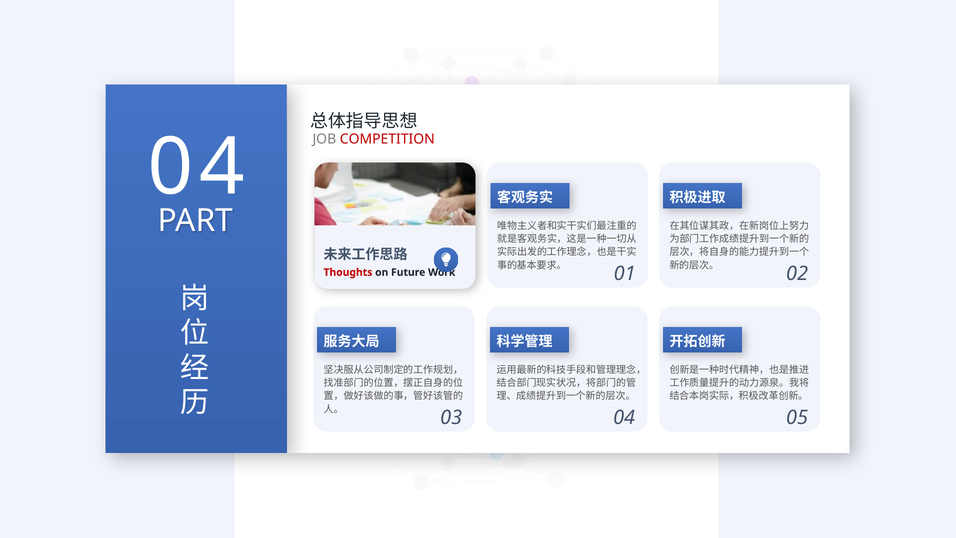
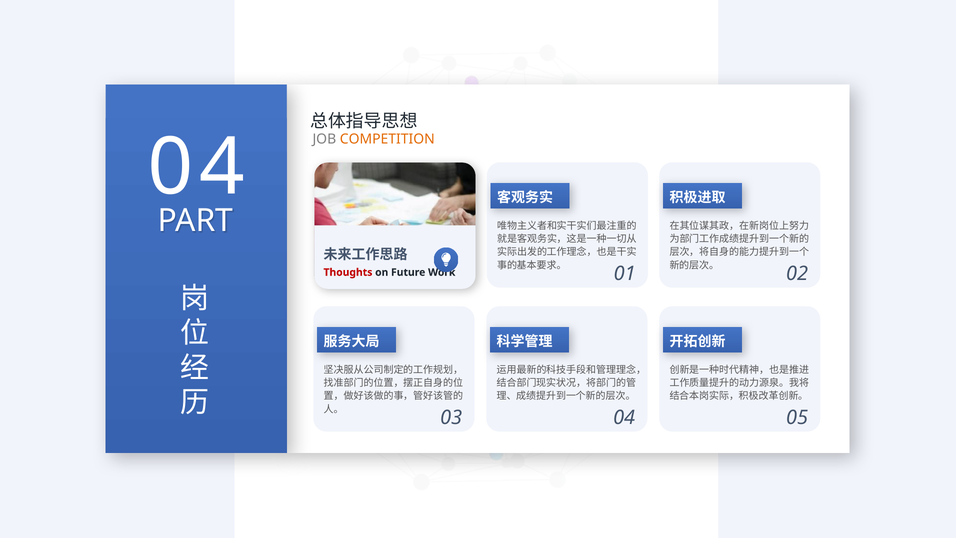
COMPETITION colour: red -> orange (387, 139)
